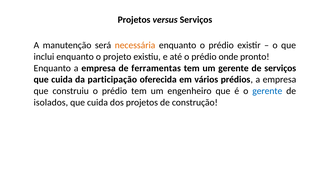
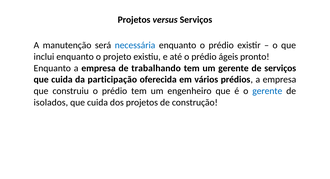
necessária colour: orange -> blue (135, 45)
onde: onde -> ágeis (228, 57)
ferramentas: ferramentas -> trabalhando (156, 68)
